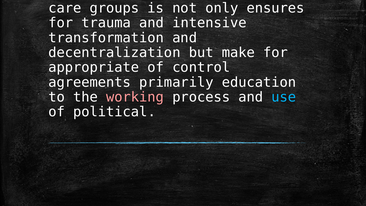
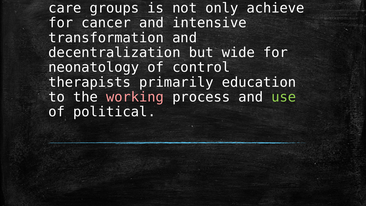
ensures: ensures -> achieve (275, 8)
trauma: trauma -> cancer (106, 23)
make: make -> wide (238, 53)
appropriate: appropriate -> neonatology (94, 67)
agreements: agreements -> therapists (90, 82)
use colour: light blue -> light green (284, 97)
